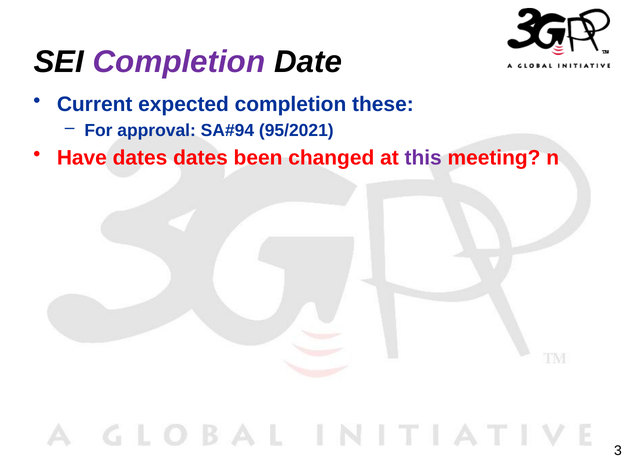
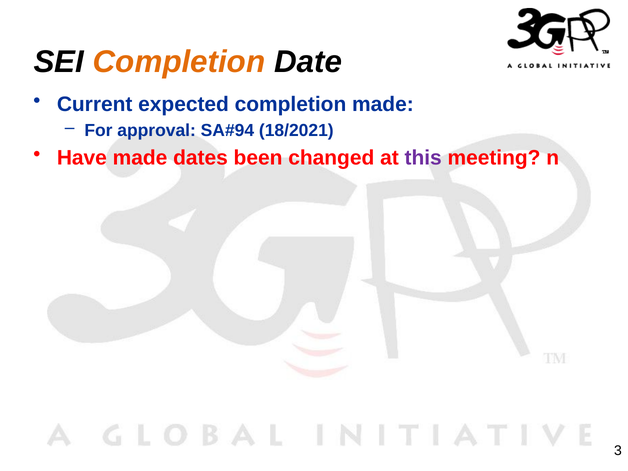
Completion colour: purple -> orange (179, 62)
completion these: these -> made (383, 104)
95/2021: 95/2021 -> 18/2021 (296, 130)
Have dates: dates -> made (140, 158)
